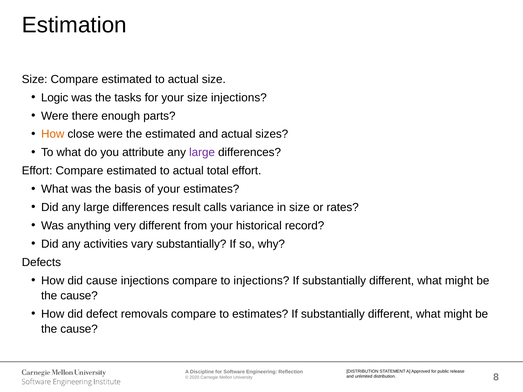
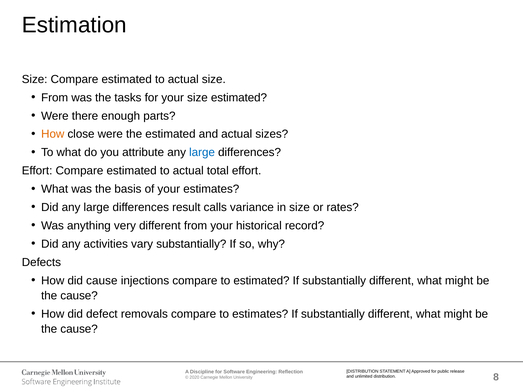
Logic: Logic -> From (55, 98)
size injections: injections -> estimated (239, 98)
large colour: purple -> blue (202, 153)
to injections: injections -> estimated (262, 281)
